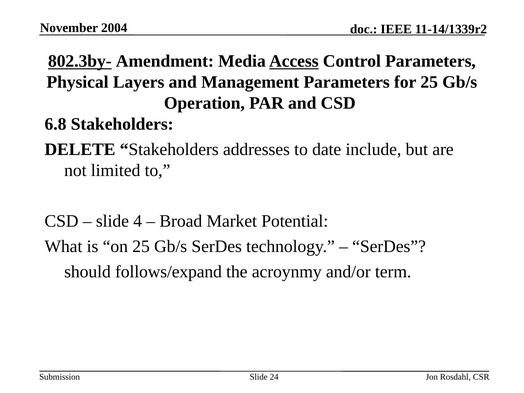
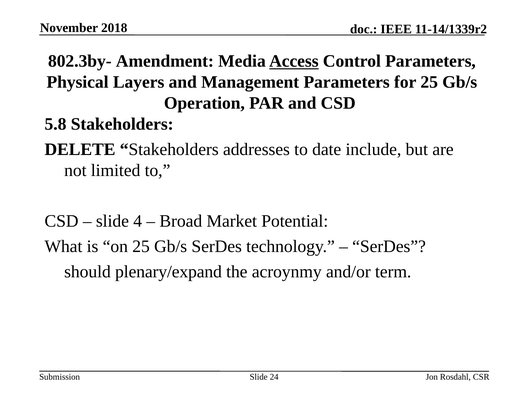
2004: 2004 -> 2018 (114, 28)
802.3by- underline: present -> none (80, 61)
6.8: 6.8 -> 5.8 (56, 124)
follows/expand: follows/expand -> plenary/expand (169, 272)
